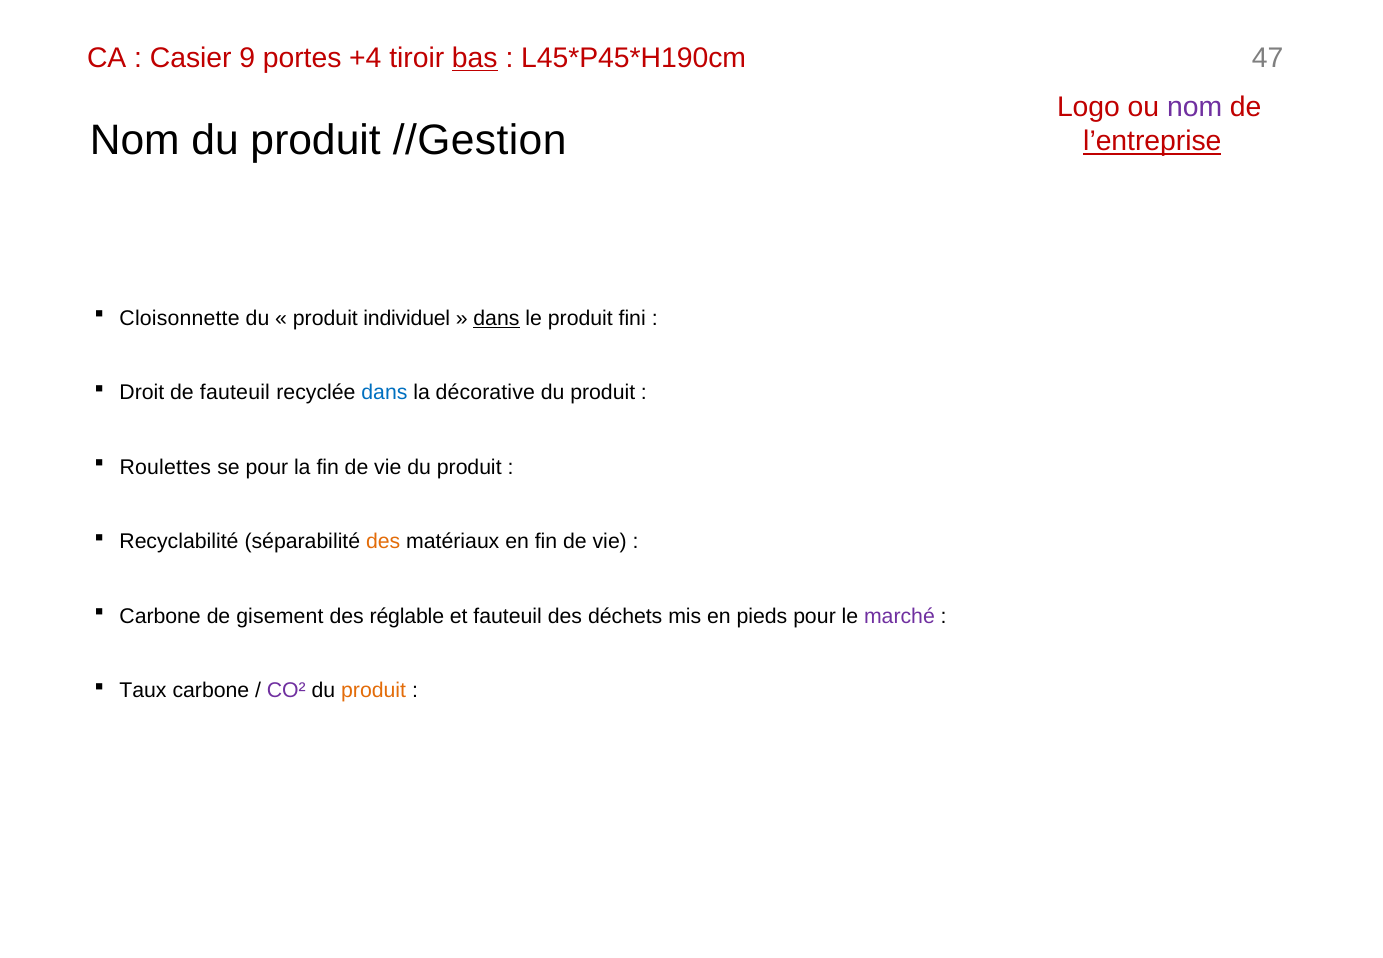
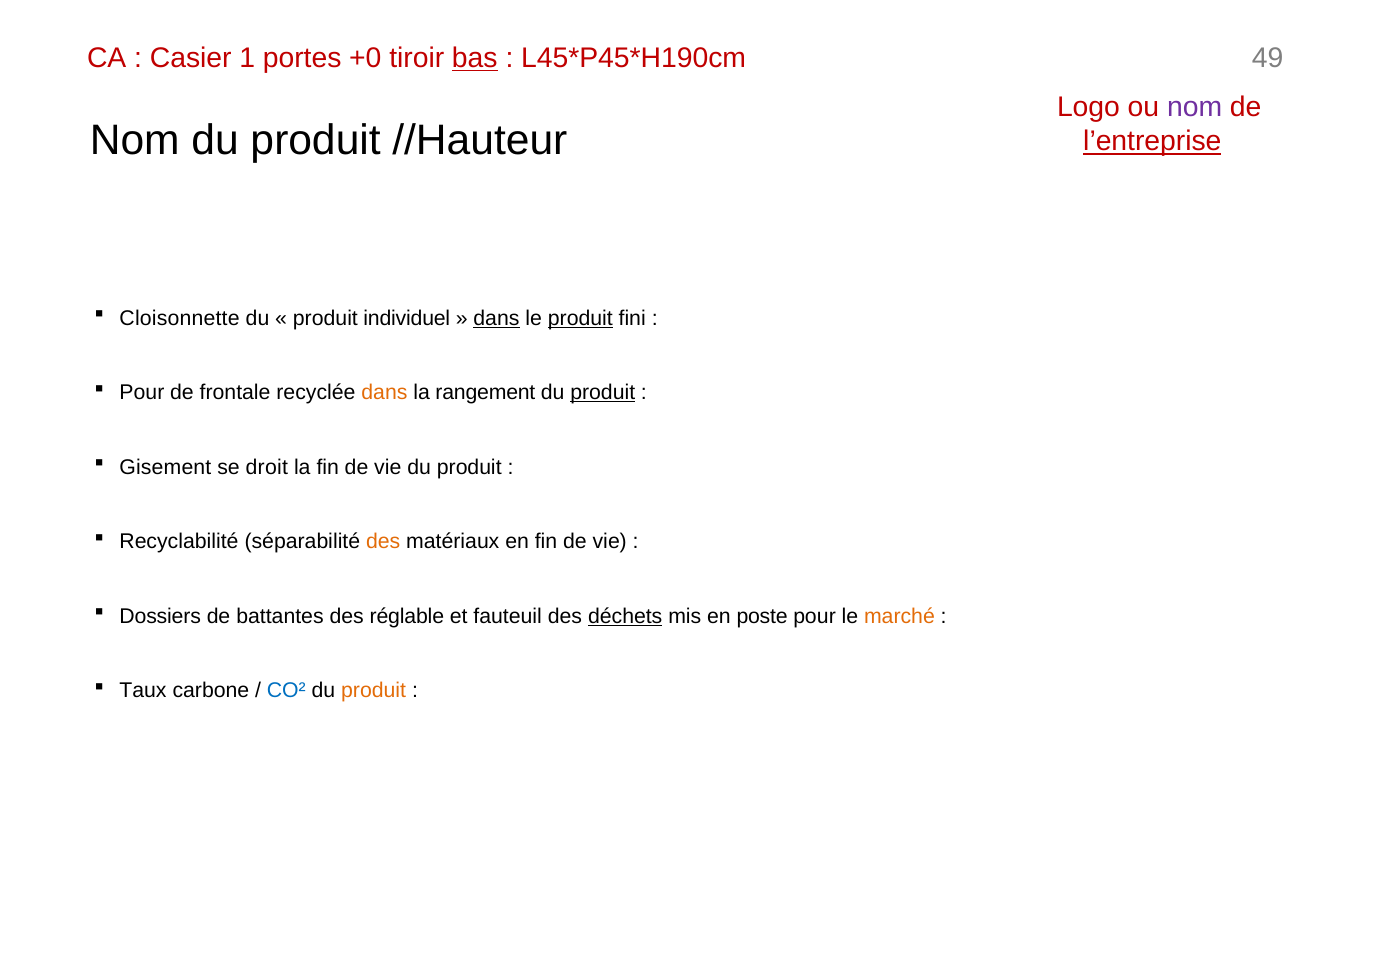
9: 9 -> 1 (247, 58)
+4: +4 -> +0 (365, 58)
47: 47 -> 49 (1268, 58)
//Gestion: //Gestion -> //Hauteur (480, 141)
produit underline: none -> present (580, 318)
Droit: Droit -> Pour (142, 392)
de fauteuil: fauteuil -> frontale (235, 392)
dans colour: blue -> orange (384, 392)
décorative: décorative -> rangement (485, 392)
produit underline: none -> present (603, 392)
Roulettes: Roulettes -> Gisement (165, 467)
se pour: pour -> droit (267, 467)
Carbone: Carbone -> Dossiers (160, 616)
gisement: gisement -> battantes (280, 616)
déchets underline: none -> present (625, 616)
pieds: pieds -> poste (762, 616)
marché colour: purple -> orange (899, 616)
CO² colour: purple -> blue (286, 690)
